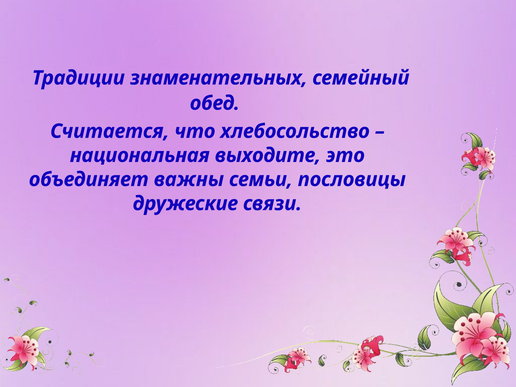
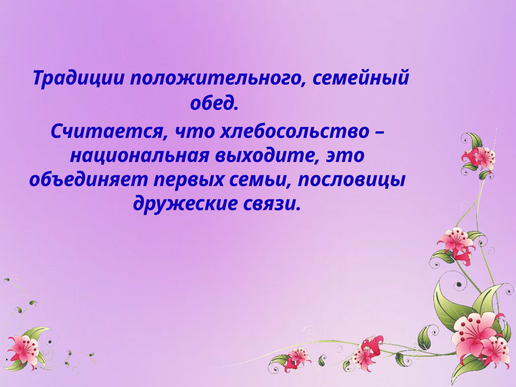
знаменательных: знаменательных -> положительного (219, 78)
важны: важны -> первых (189, 179)
